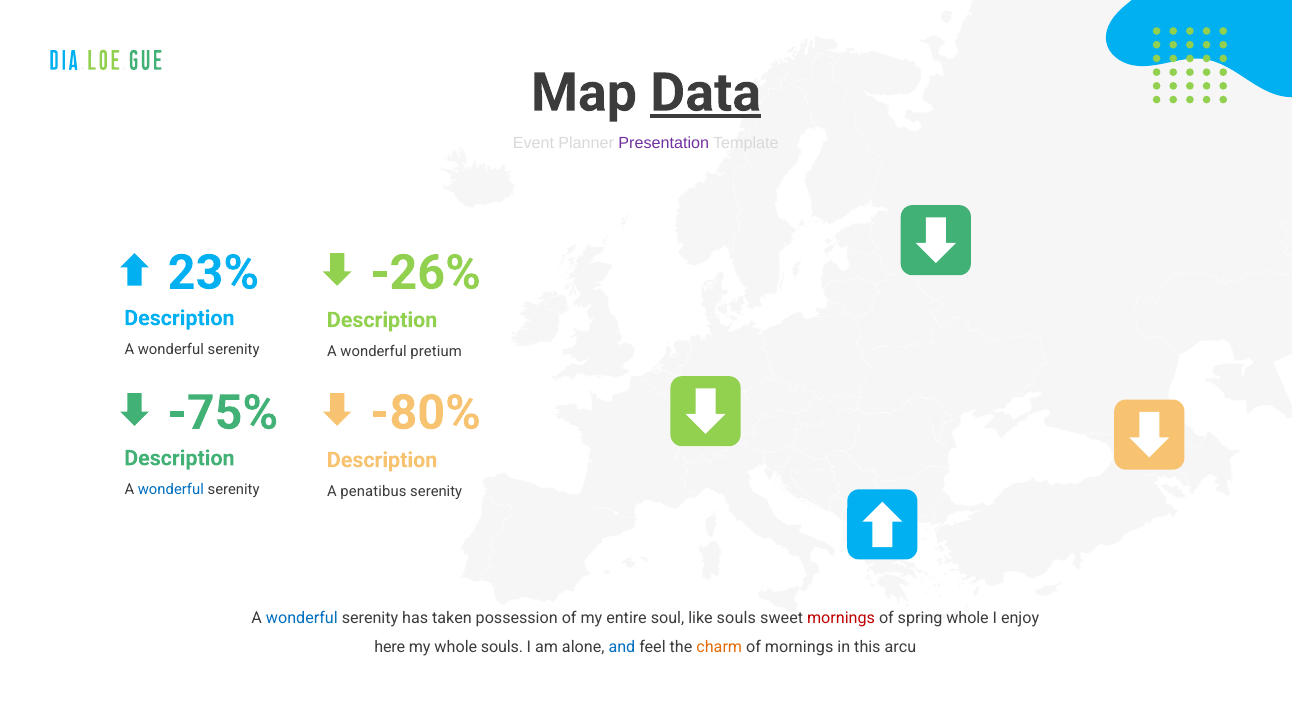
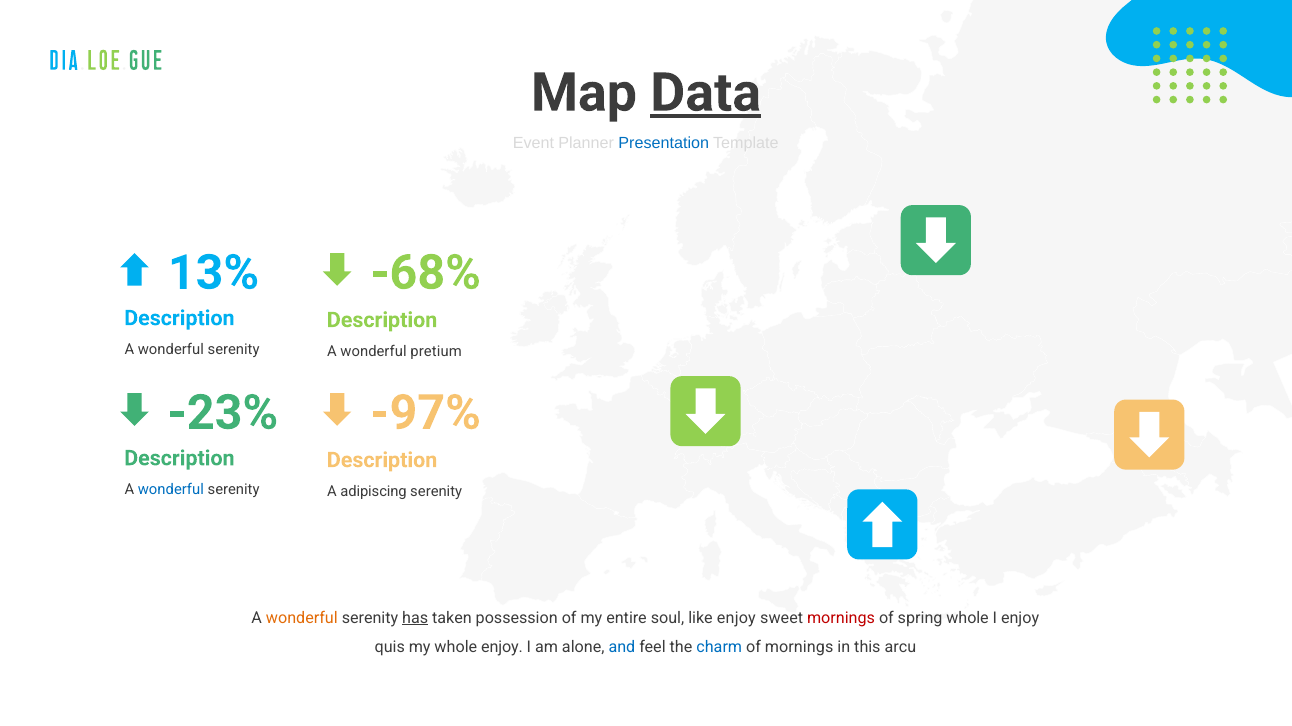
Presentation colour: purple -> blue (664, 144)
23%: 23% -> 13% (213, 273)
-26%: -26% -> -68% (426, 273)
-75%: -75% -> -23% (223, 413)
-80%: -80% -> -97% (426, 413)
penatibus: penatibus -> adipiscing (374, 492)
wonderful colour: blue -> orange (302, 618)
has underline: none -> present (415, 618)
like souls: souls -> enjoy (736, 618)
here: here -> quis (390, 648)
whole souls: souls -> enjoy (502, 648)
charm colour: orange -> blue (719, 648)
